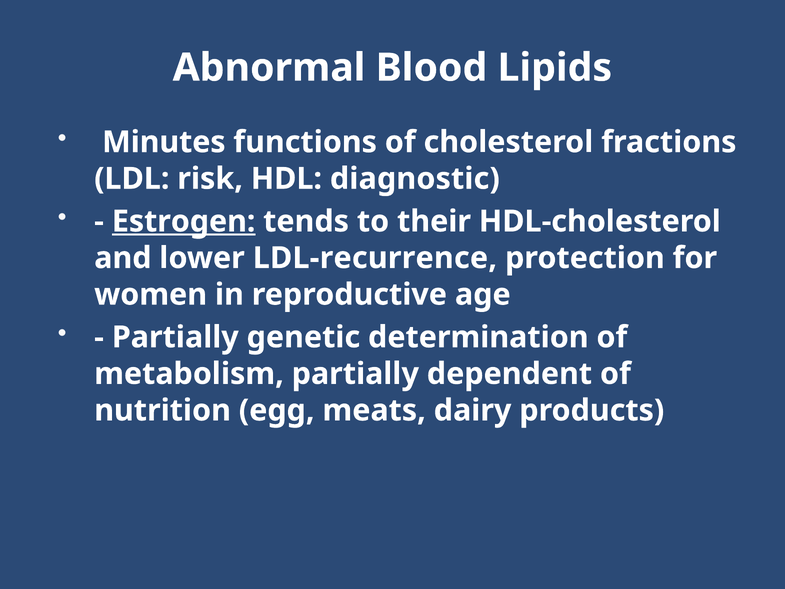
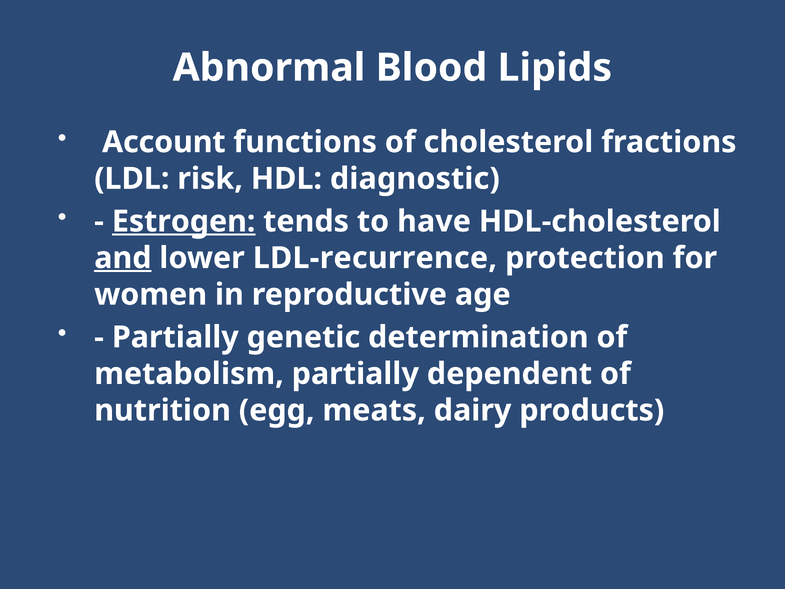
Minutes: Minutes -> Account (164, 142)
their: their -> have (434, 221)
and underline: none -> present (123, 258)
